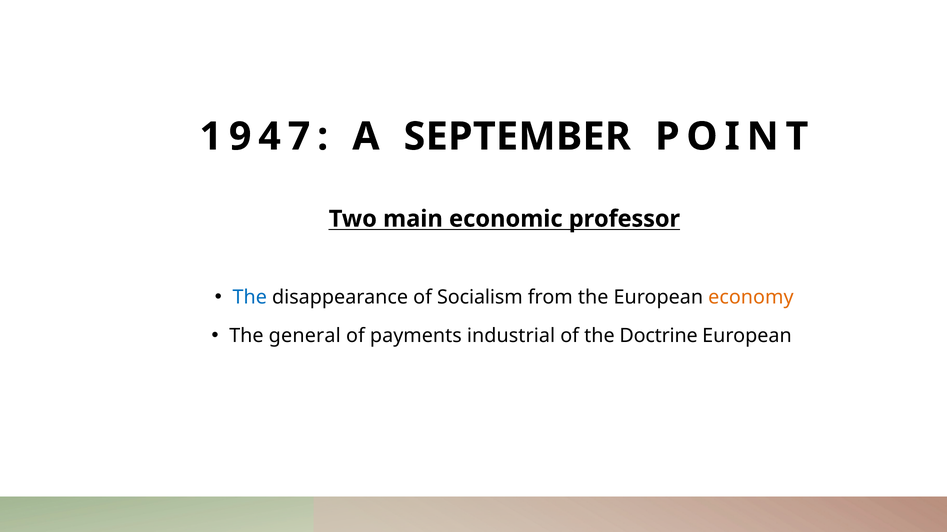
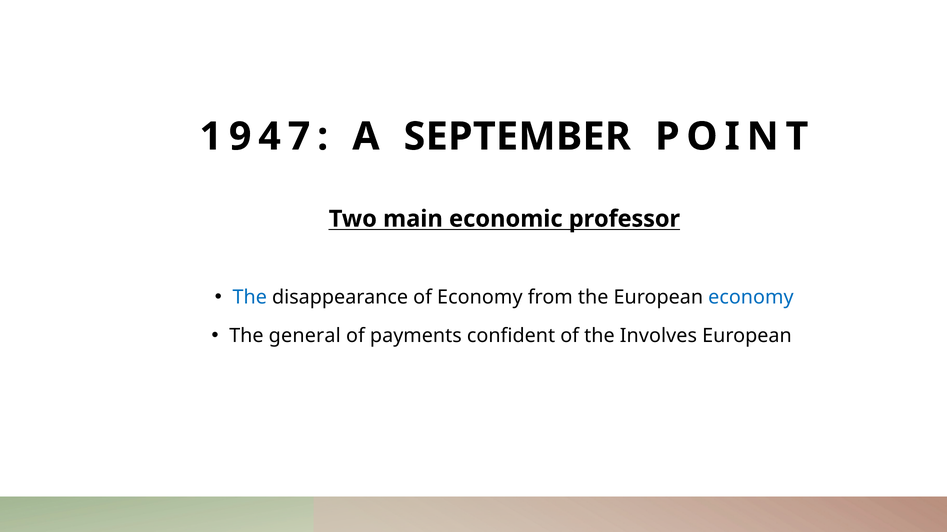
of Socialism: Socialism -> Economy (480, 298)
economy colour: orange -> blue (751, 298)
industrial: industrial -> confident (511, 336)
Doctrine: Doctrine -> Involves (658, 336)
